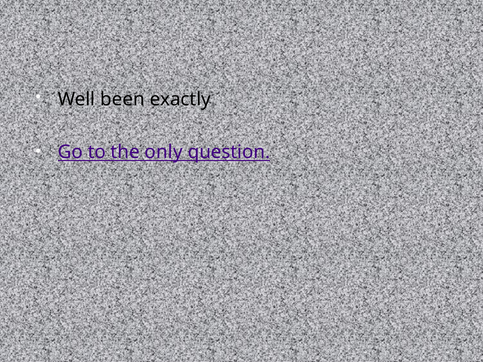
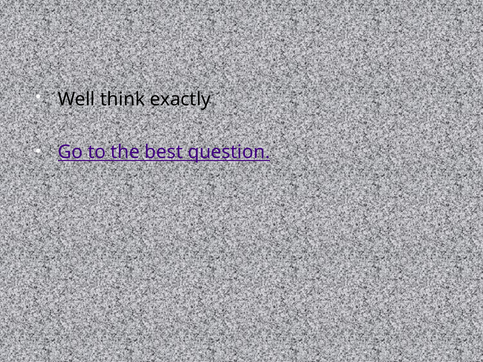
been: been -> think (123, 99)
only: only -> best (164, 152)
